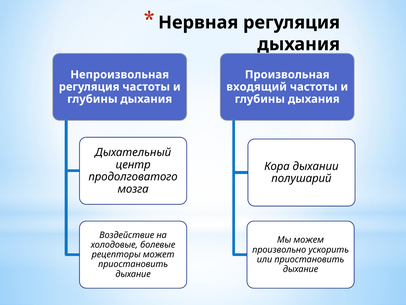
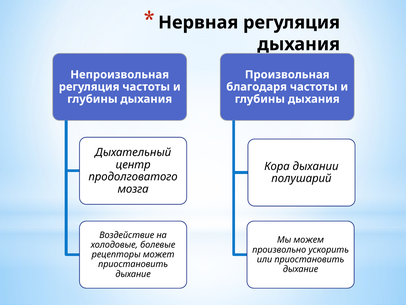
входящий: входящий -> благодаря (257, 87)
